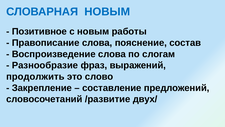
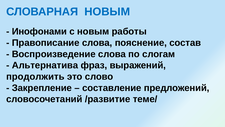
Позитивное: Позитивное -> Инофонами (39, 31)
Разнообразие: Разнообразие -> Альтернатива (45, 65)
двух/: двух/ -> теме/ (145, 99)
